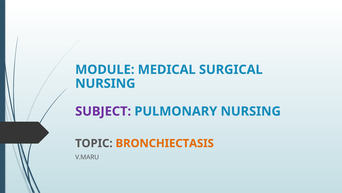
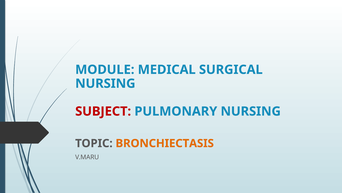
SUBJECT colour: purple -> red (103, 111)
